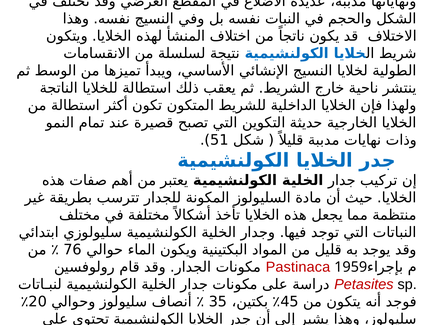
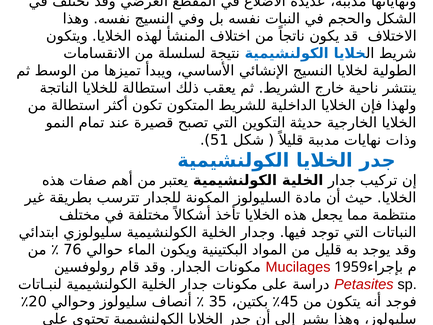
Pastinaca: Pastinaca -> Mucilages (298, 267)
